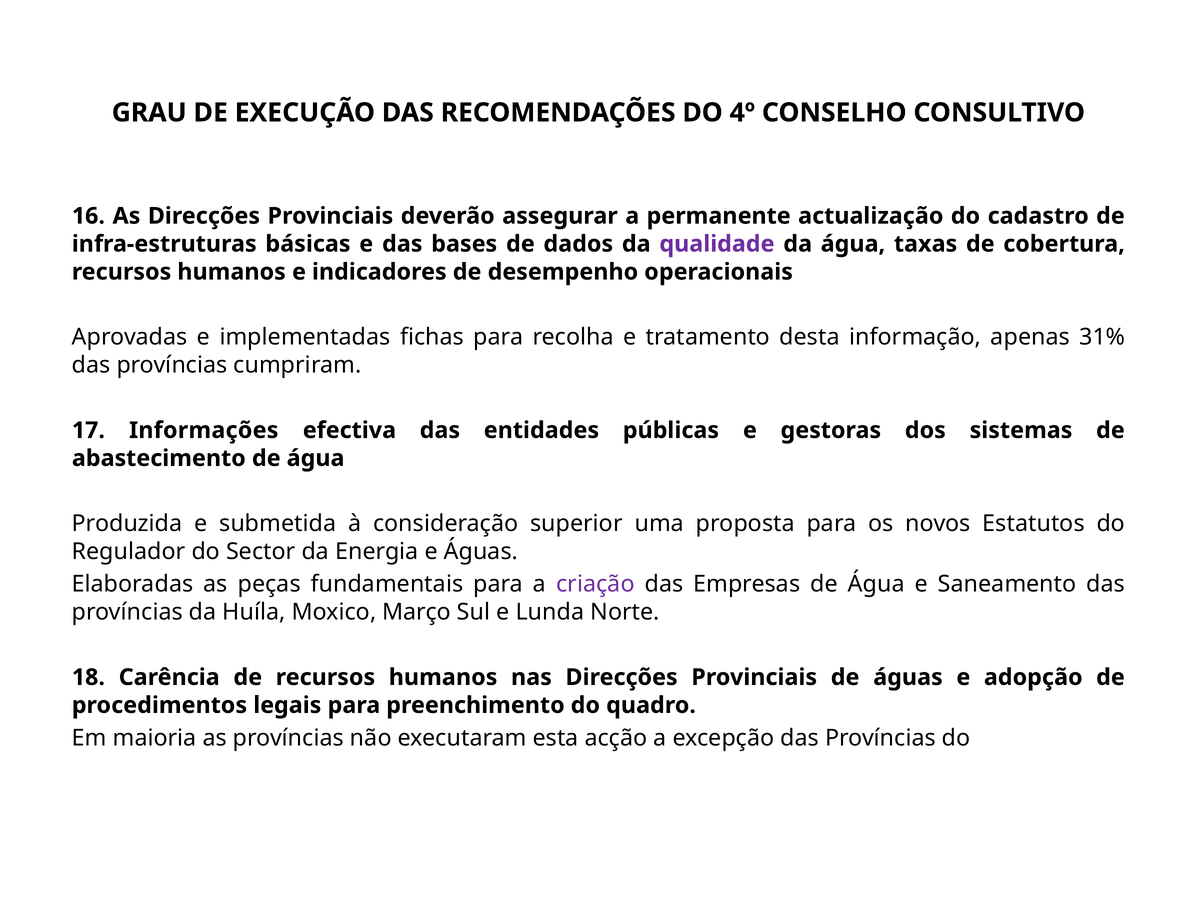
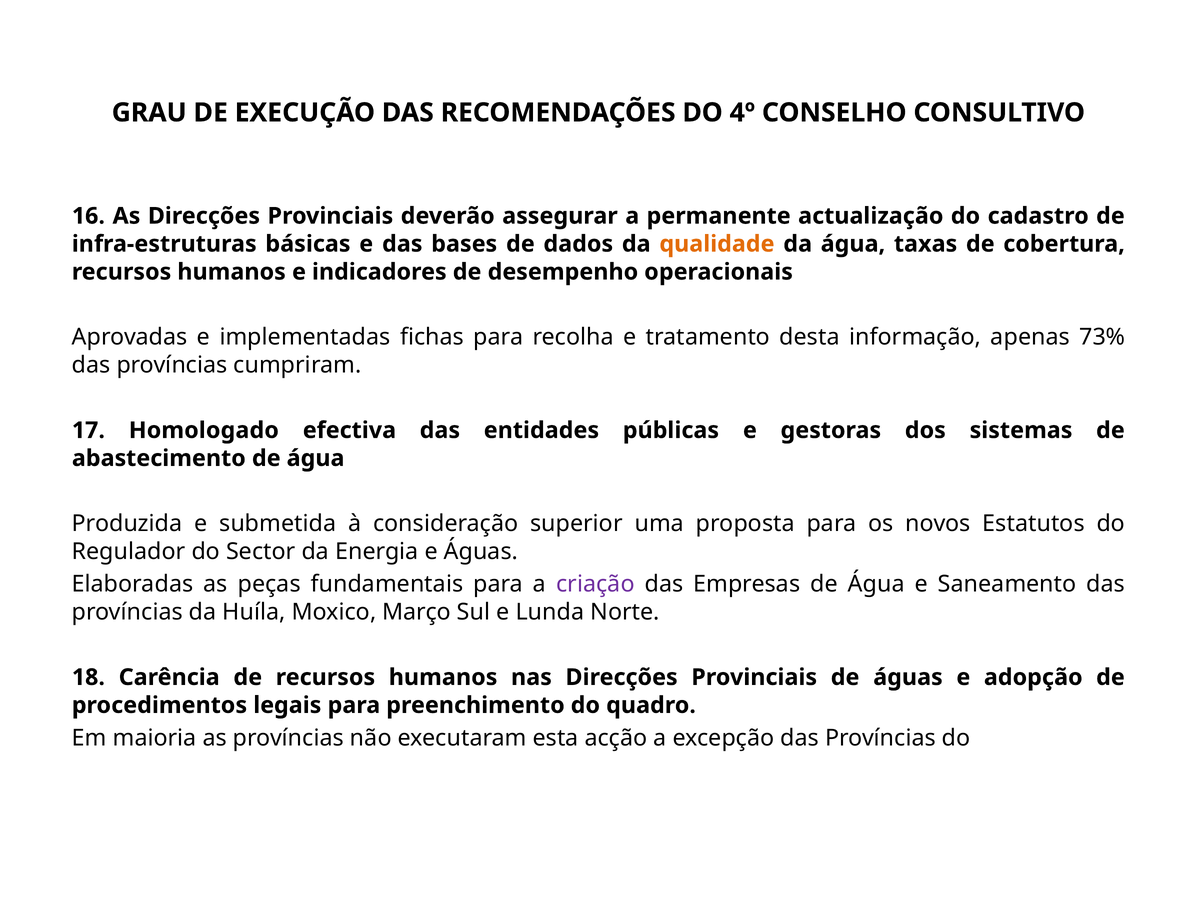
qualidade colour: purple -> orange (717, 244)
31%: 31% -> 73% (1102, 337)
Informações: Informações -> Homologado (204, 431)
